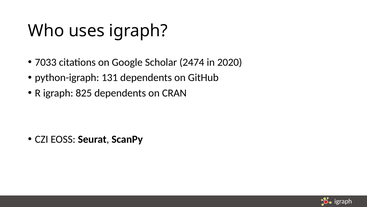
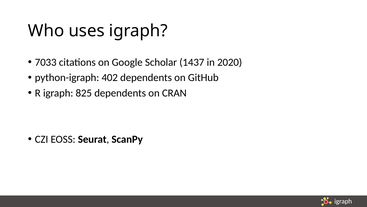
2474: 2474 -> 1437 (192, 62)
131: 131 -> 402 (110, 77)
